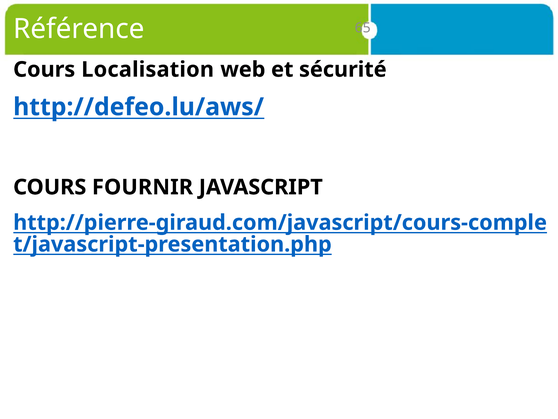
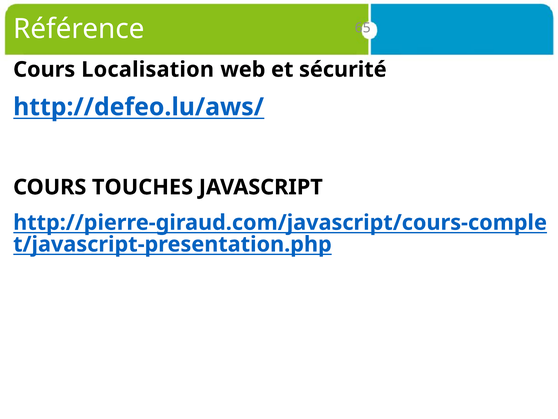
FOURNIR: FOURNIR -> TOUCHES (143, 187)
